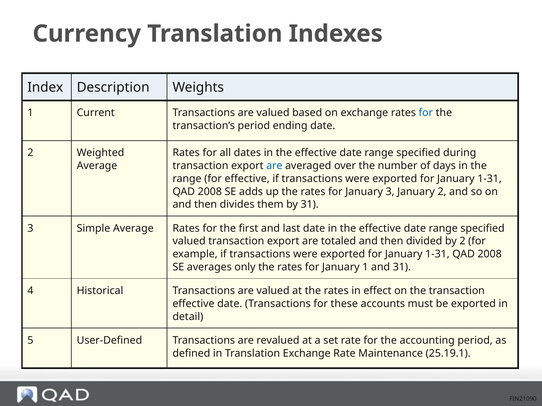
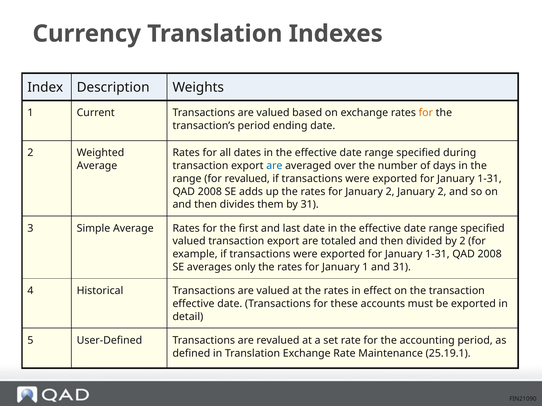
for colour: blue -> orange (426, 113)
for effective: effective -> revalued (247, 179)
for January 3: 3 -> 2 (390, 192)
